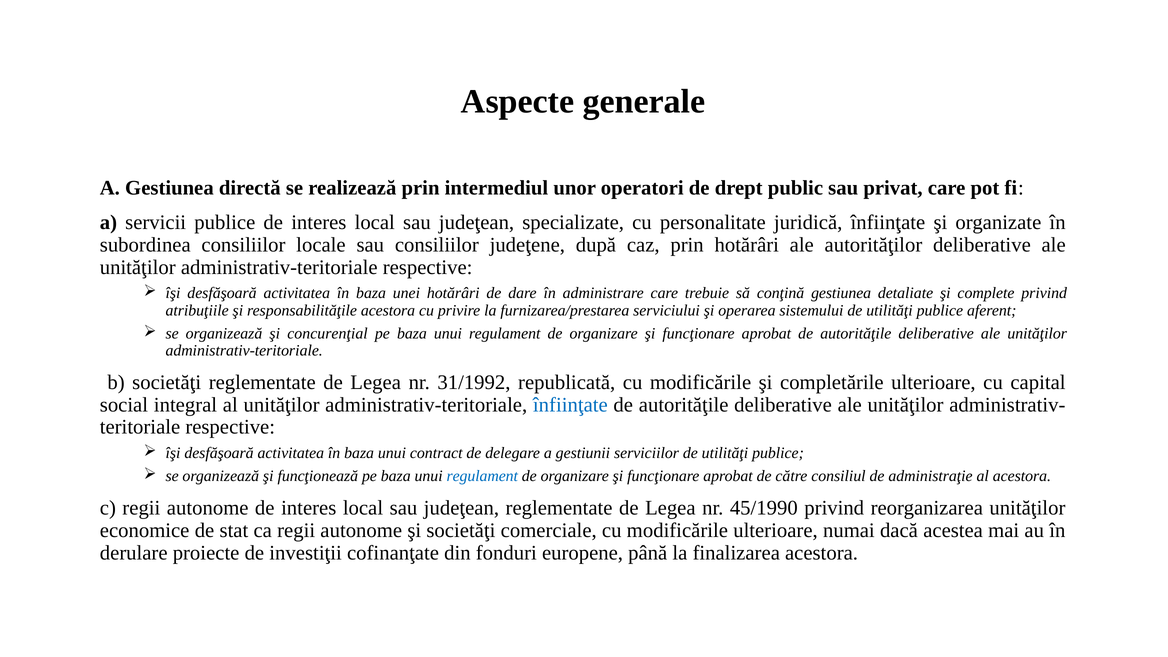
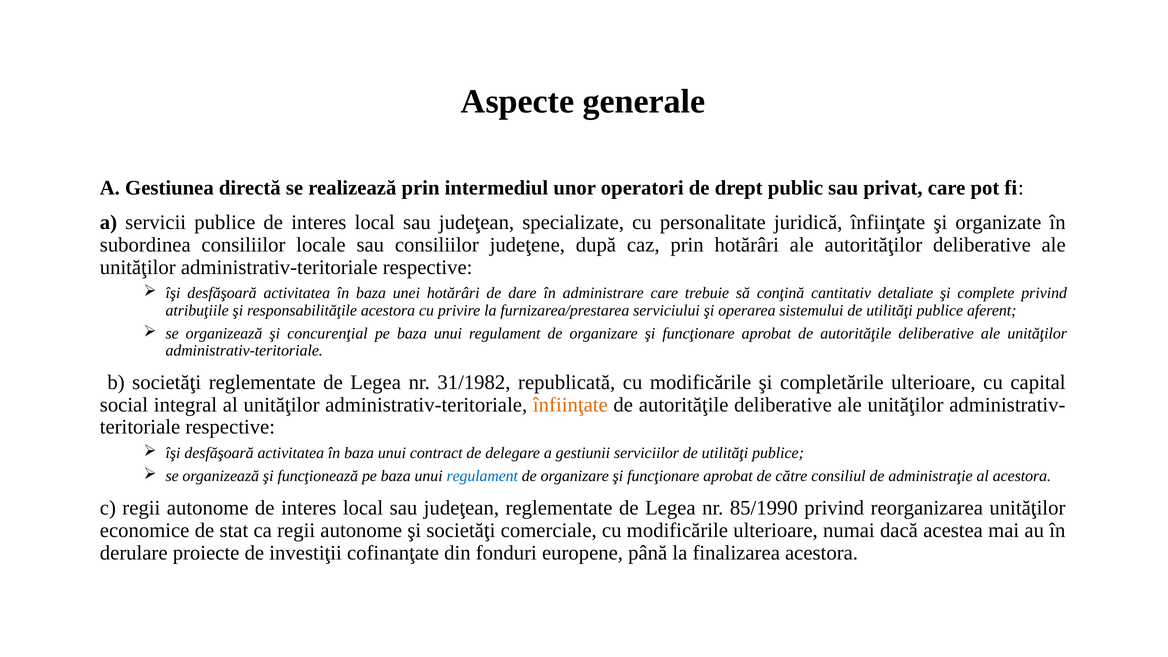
conţină gestiunea: gestiunea -> cantitativ (841, 293)
31/1992: 31/1992 -> 31/1982 (474, 382)
înfiinţate colour: blue -> orange (570, 405)
45/1990: 45/1990 -> 85/1990 (764, 508)
